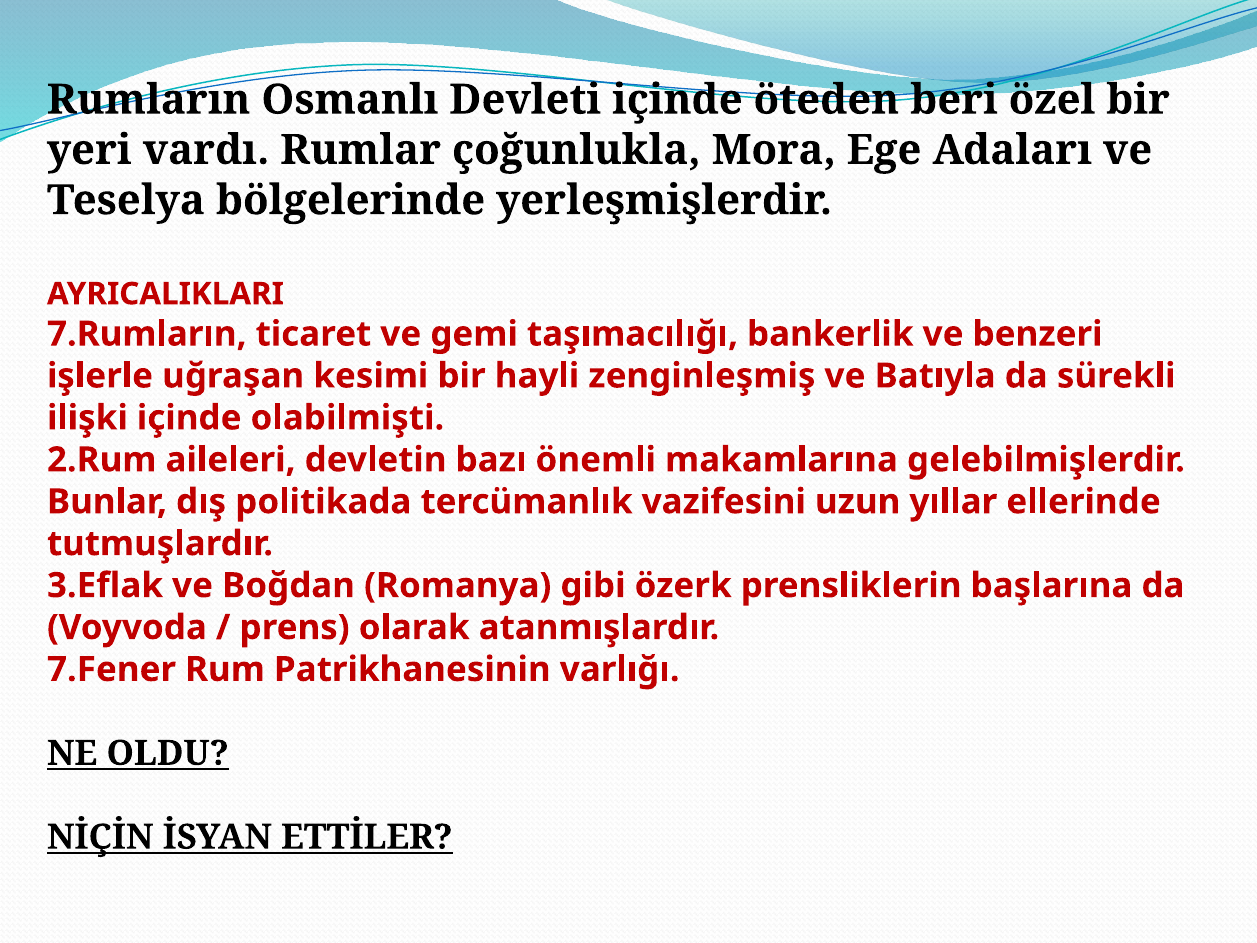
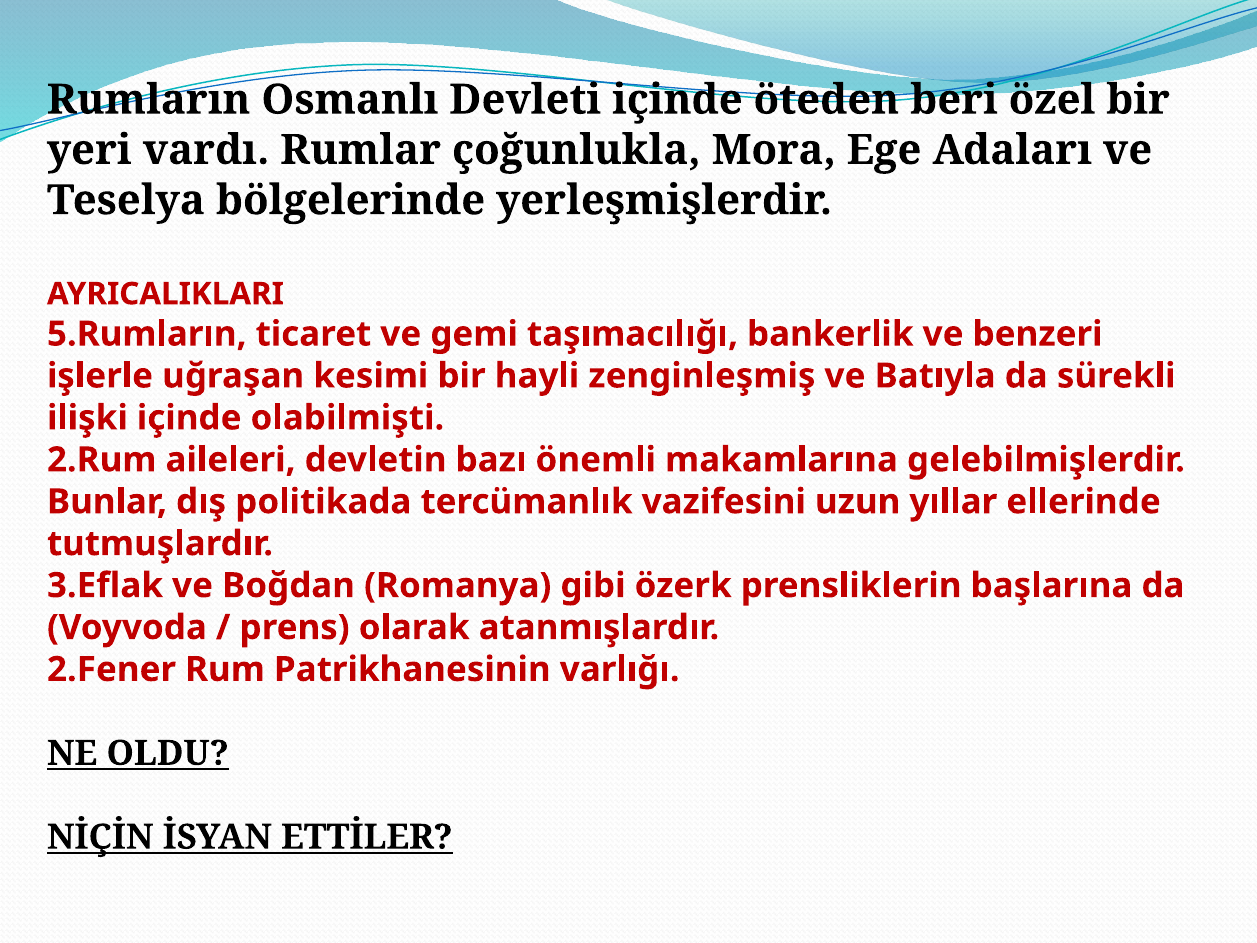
7.Rumların: 7.Rumların -> 5.Rumların (147, 334)
7.Fener: 7.Fener -> 2.Fener (112, 669)
